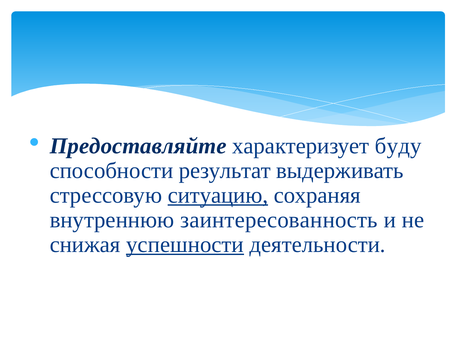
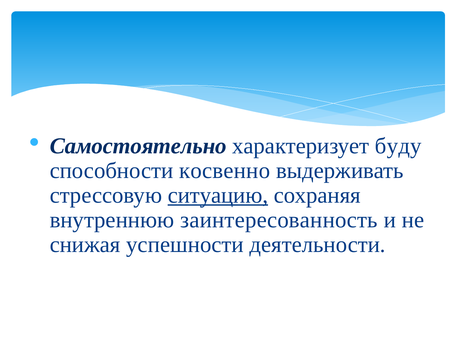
Предоставляйте: Предоставляйте -> Самостоятельно (138, 146)
результат: результат -> косвенно (225, 171)
успешности underline: present -> none (185, 244)
